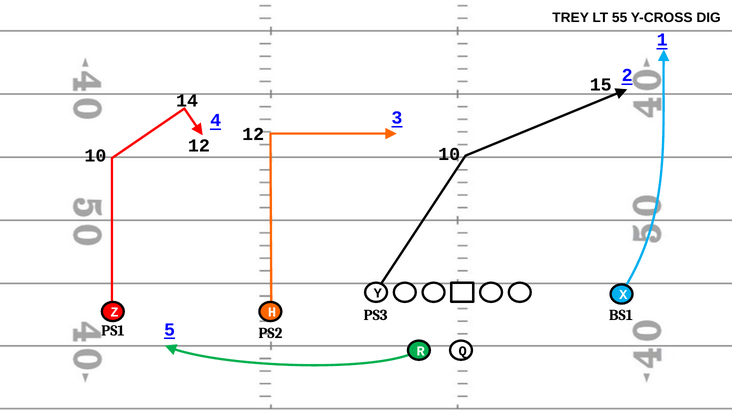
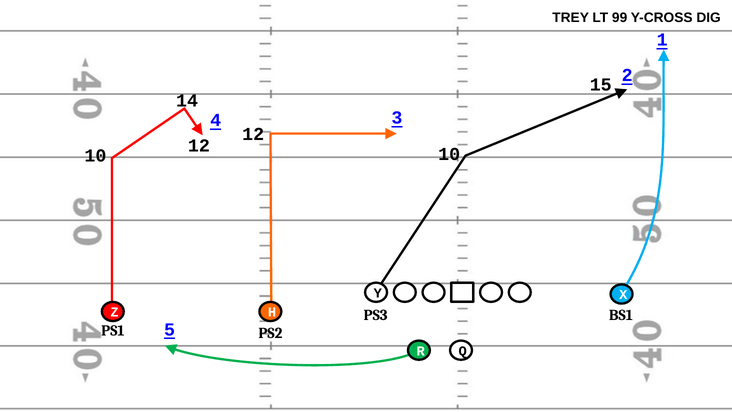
55: 55 -> 99 (620, 18)
